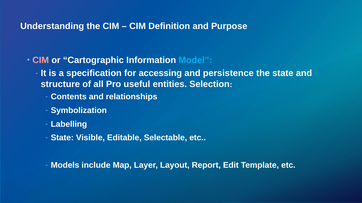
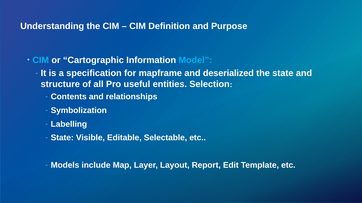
CIM colour: pink -> light blue (41, 60)
accessing: accessing -> mapframe (160, 73)
persistence: persistence -> deserialized (228, 73)
